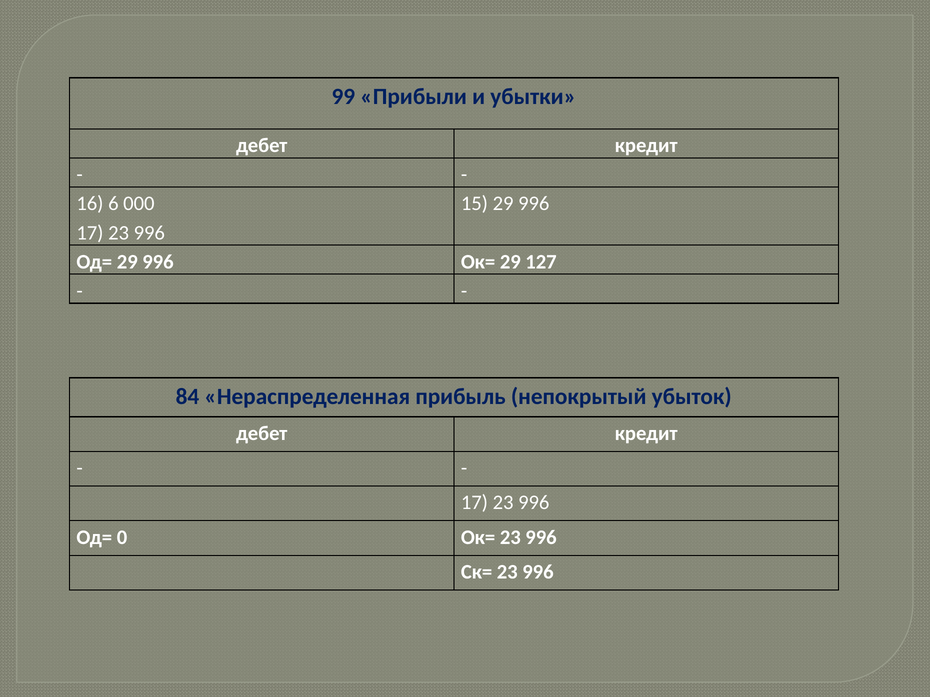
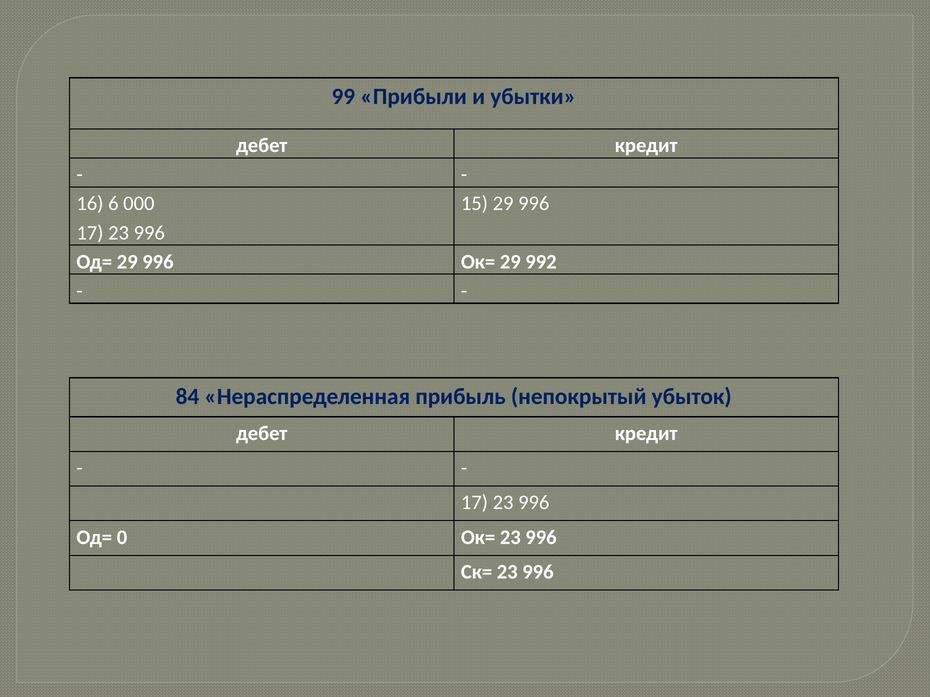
127: 127 -> 992 (541, 262)
